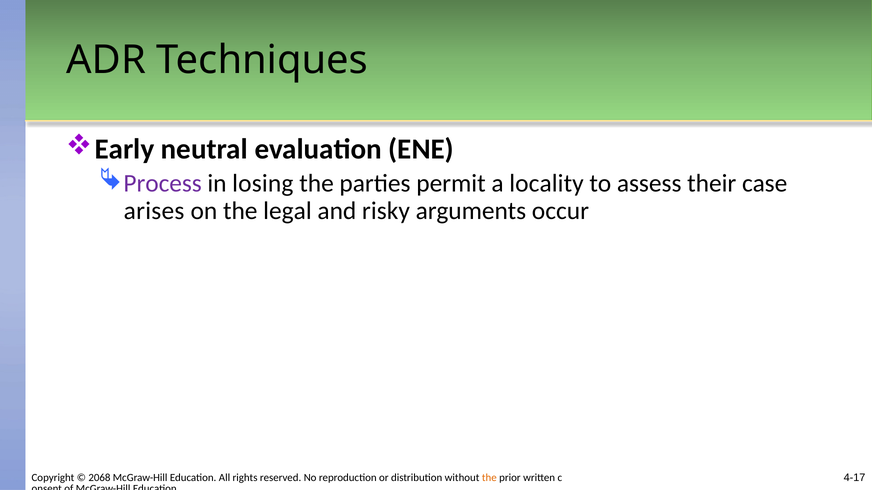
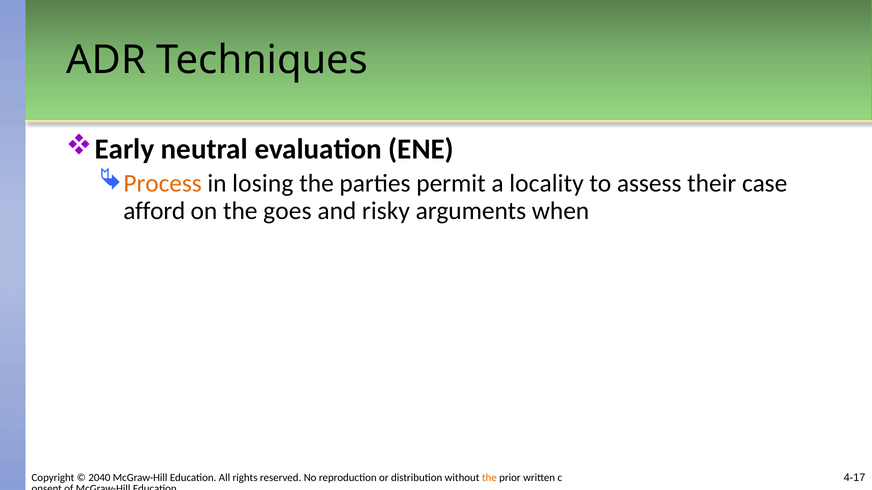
Process colour: purple -> orange (163, 183)
arises: arises -> afford (154, 211)
legal: legal -> goes (287, 211)
occur: occur -> when (561, 211)
2068: 2068 -> 2040 (99, 478)
